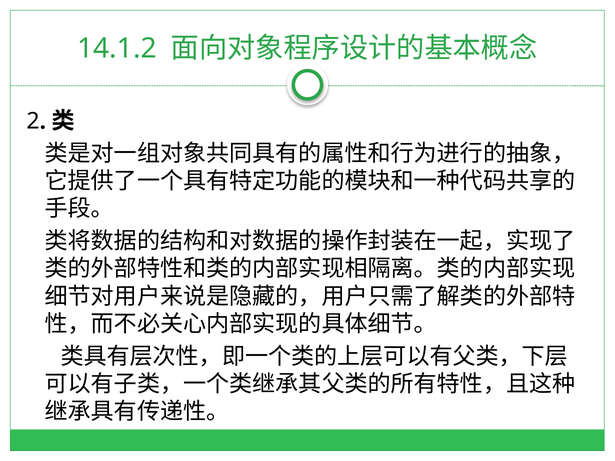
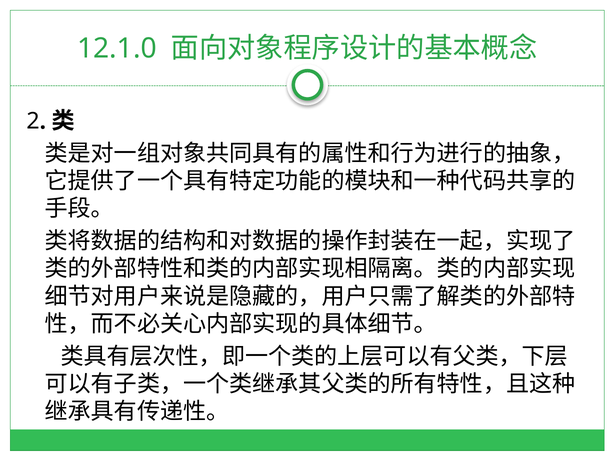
14.1.2: 14.1.2 -> 12.1.0 (117, 48)
